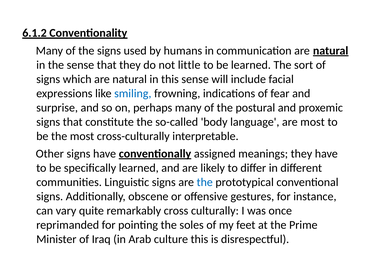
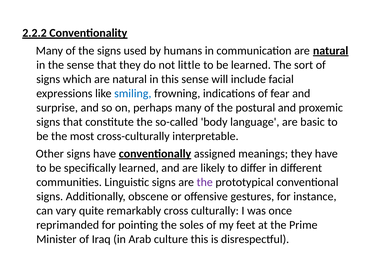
6.1.2: 6.1.2 -> 2.2.2 (35, 33)
are most: most -> basic (313, 122)
the colour: blue -> purple (205, 182)
